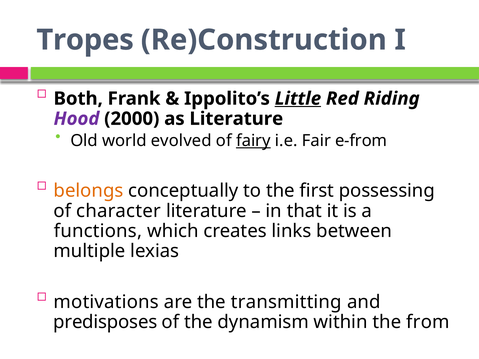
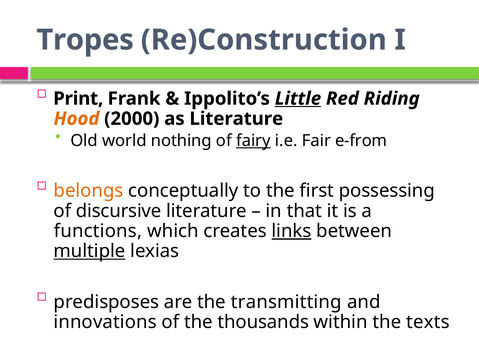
Both: Both -> Print (78, 99)
Hood colour: purple -> orange (76, 119)
evolved: evolved -> nothing (181, 141)
character: character -> discursive (119, 211)
links underline: none -> present (292, 231)
multiple underline: none -> present (90, 251)
motivations: motivations -> predisposes (106, 302)
predisposes: predisposes -> innovations (105, 322)
dynamism: dynamism -> thousands (263, 322)
from: from -> texts (428, 322)
